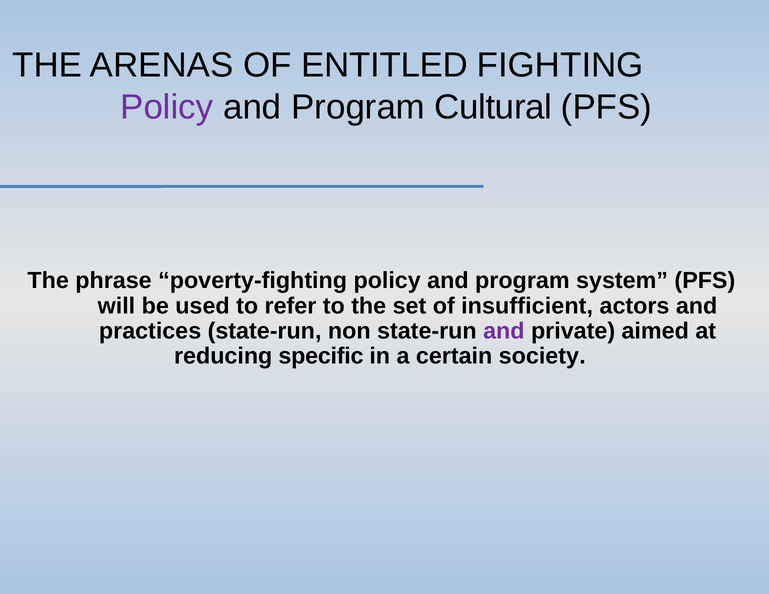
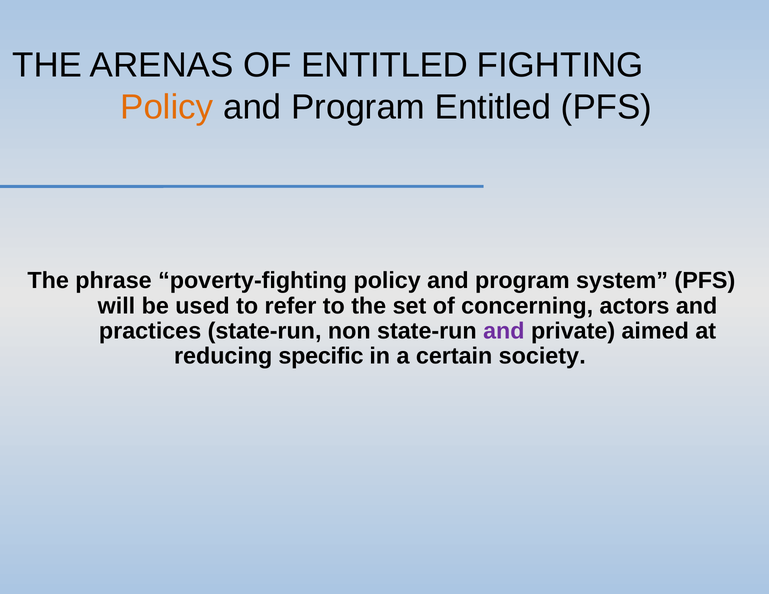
Policy colour: purple -> orange (167, 107)
Program Cultural: Cultural -> Entitled (493, 107)
insufficient: insufficient -> concerning (527, 306)
